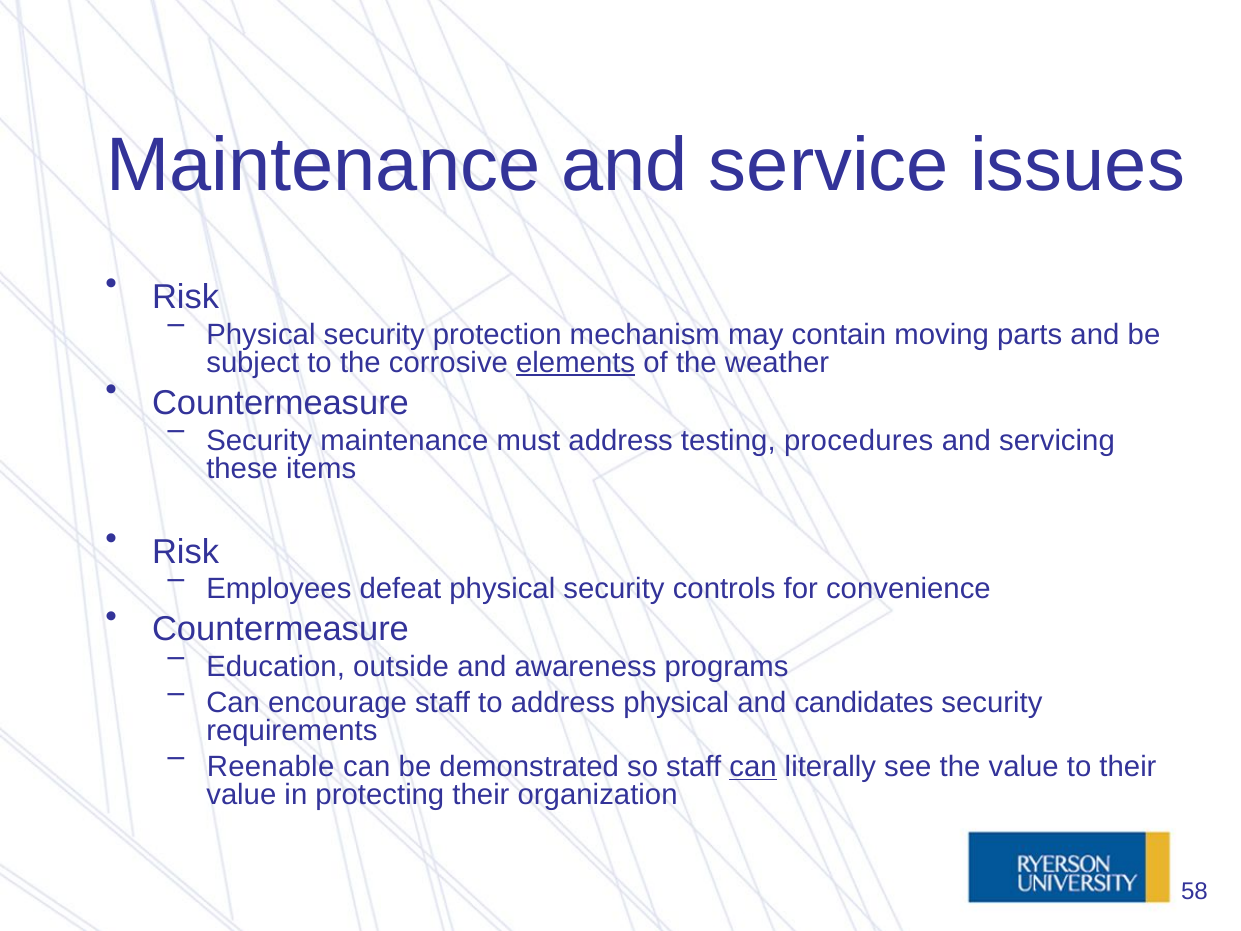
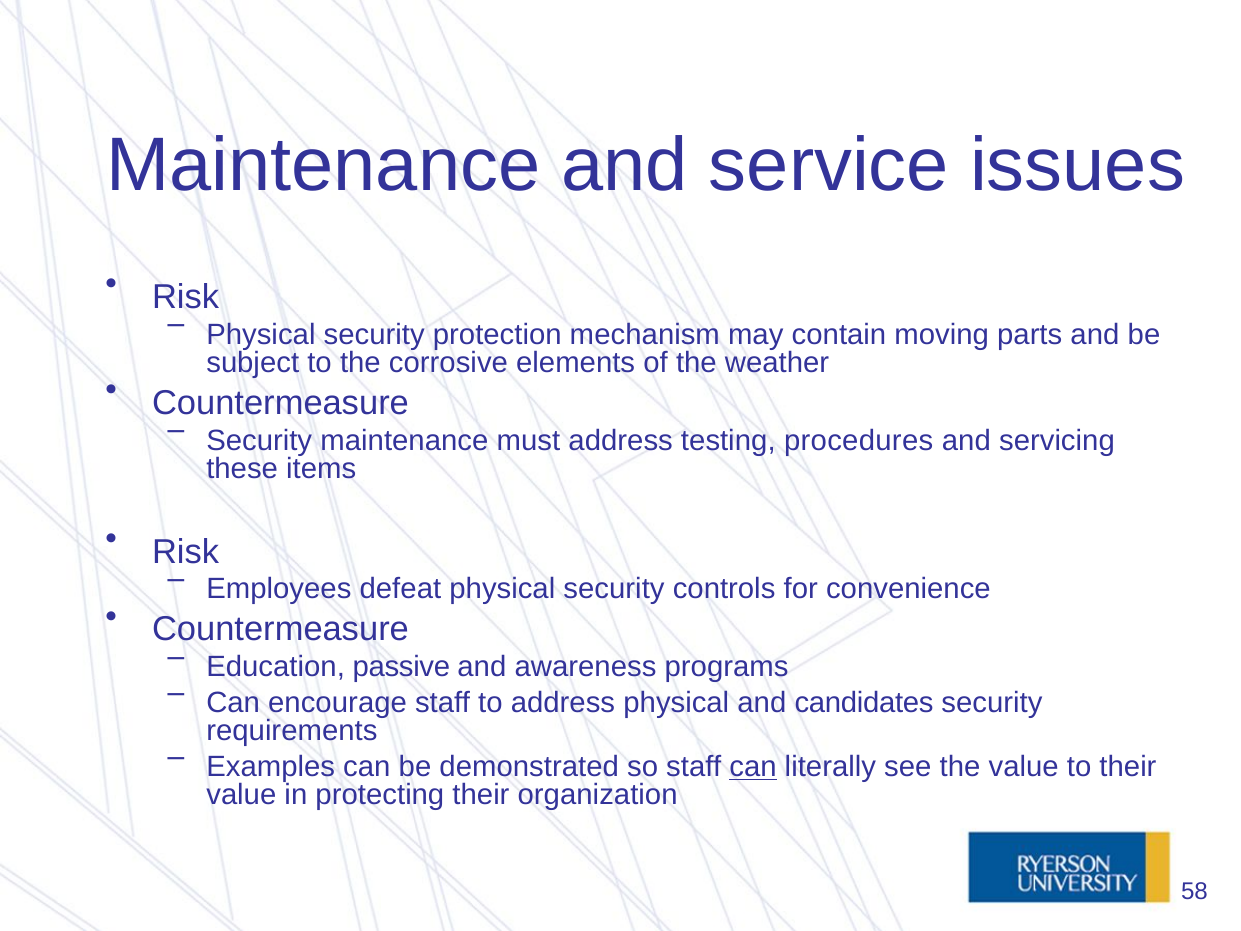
elements underline: present -> none (576, 363)
outside: outside -> passive (401, 667)
Reenable: Reenable -> Examples (271, 767)
